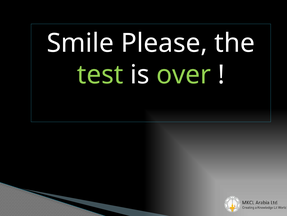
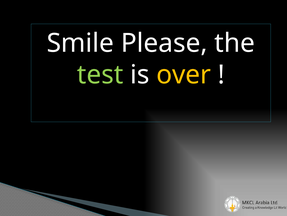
over colour: light green -> yellow (184, 75)
